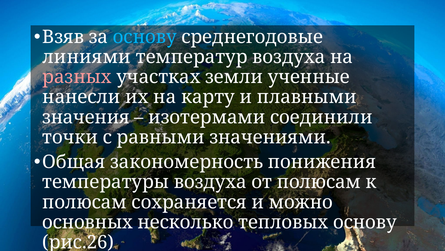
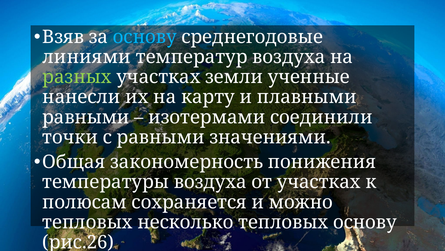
разных colour: pink -> light green (77, 77)
значения: значения -> равными (86, 117)
от полюсам: полюсам -> участках (319, 182)
основных: основных -> тепловых (87, 222)
